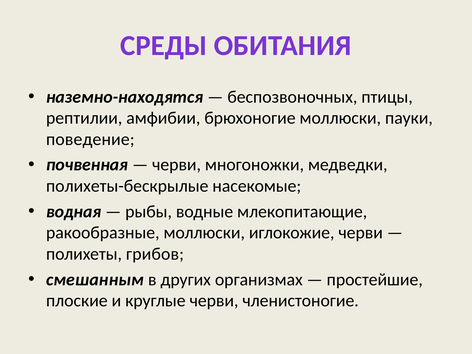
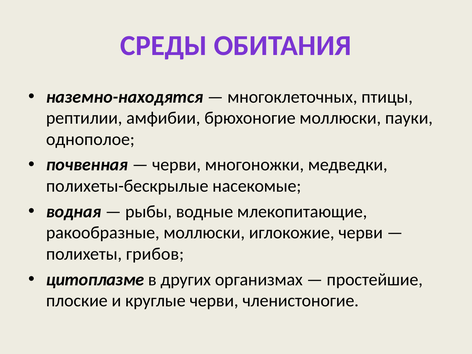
беспозвоночных: беспозвоночных -> многоклеточных (292, 97)
поведение: поведение -> однополое (90, 139)
смешанным: смешанным -> цитоплазме (95, 279)
